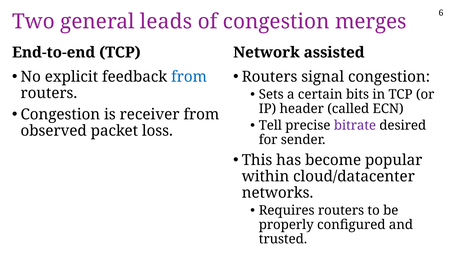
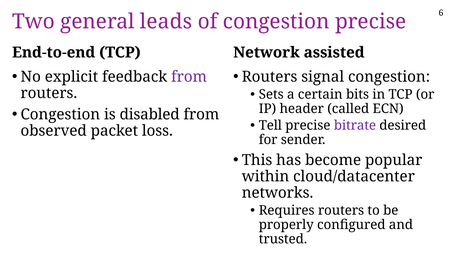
congestion merges: merges -> precise (371, 21)
from colour: blue -> purple (189, 77)
receiver: receiver -> disabled (150, 114)
